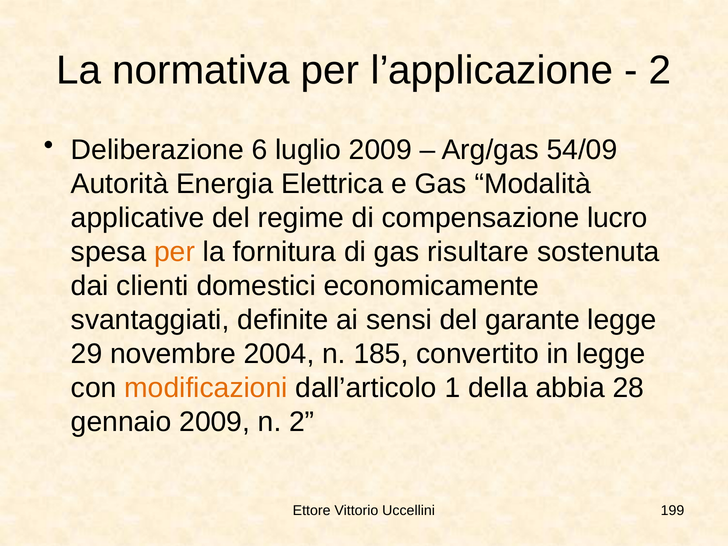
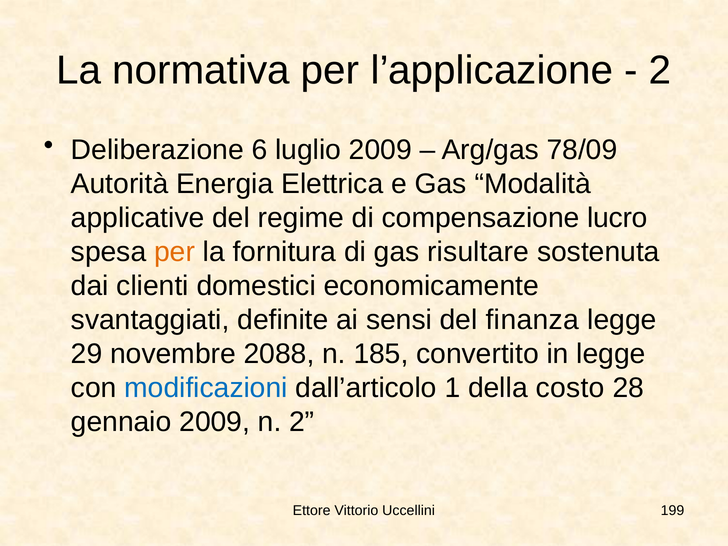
54/09: 54/09 -> 78/09 (582, 150)
garante: garante -> finanza (532, 320)
2004: 2004 -> 2088 (279, 354)
modificazioni colour: orange -> blue (206, 388)
abbia: abbia -> costo (570, 388)
